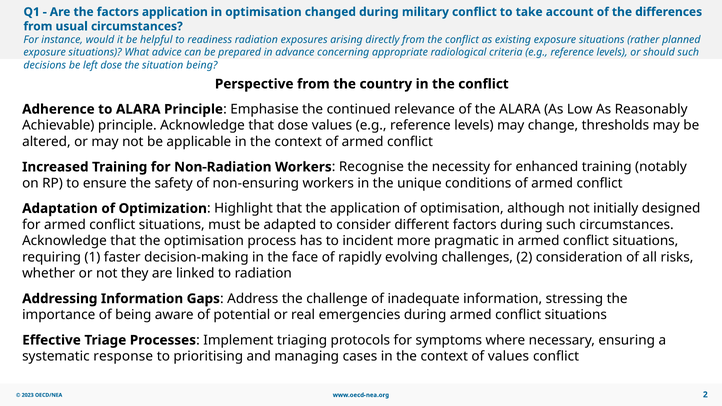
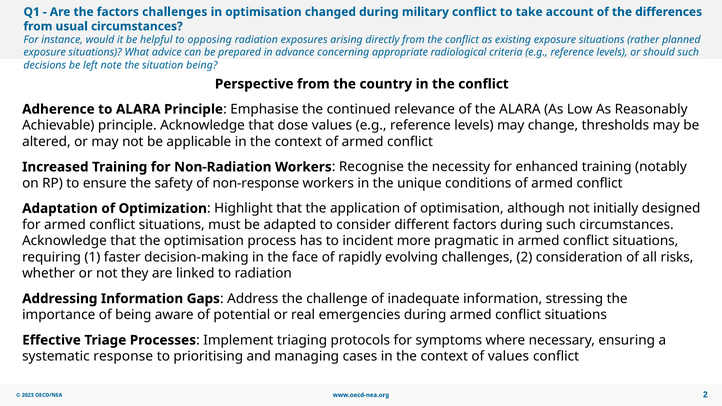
factors application: application -> challenges (175, 12)
readiness: readiness -> opposing (210, 40)
left dose: dose -> note (111, 65)
non-ensuring: non-ensuring -> non-response (256, 183)
